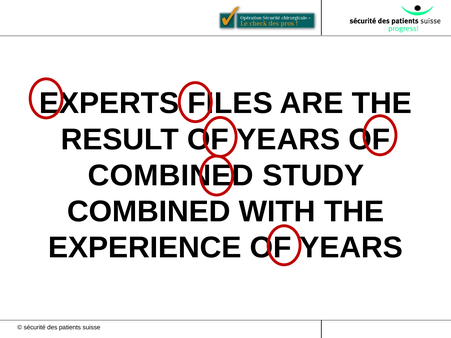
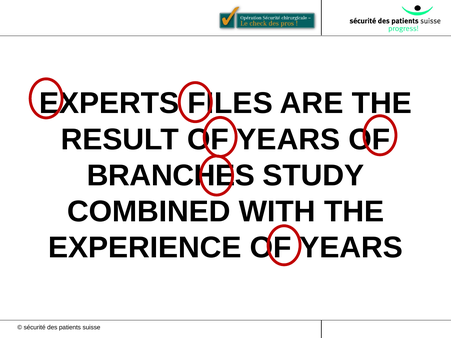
COMBINED: COMBINED -> BRANCHES (171, 176)
